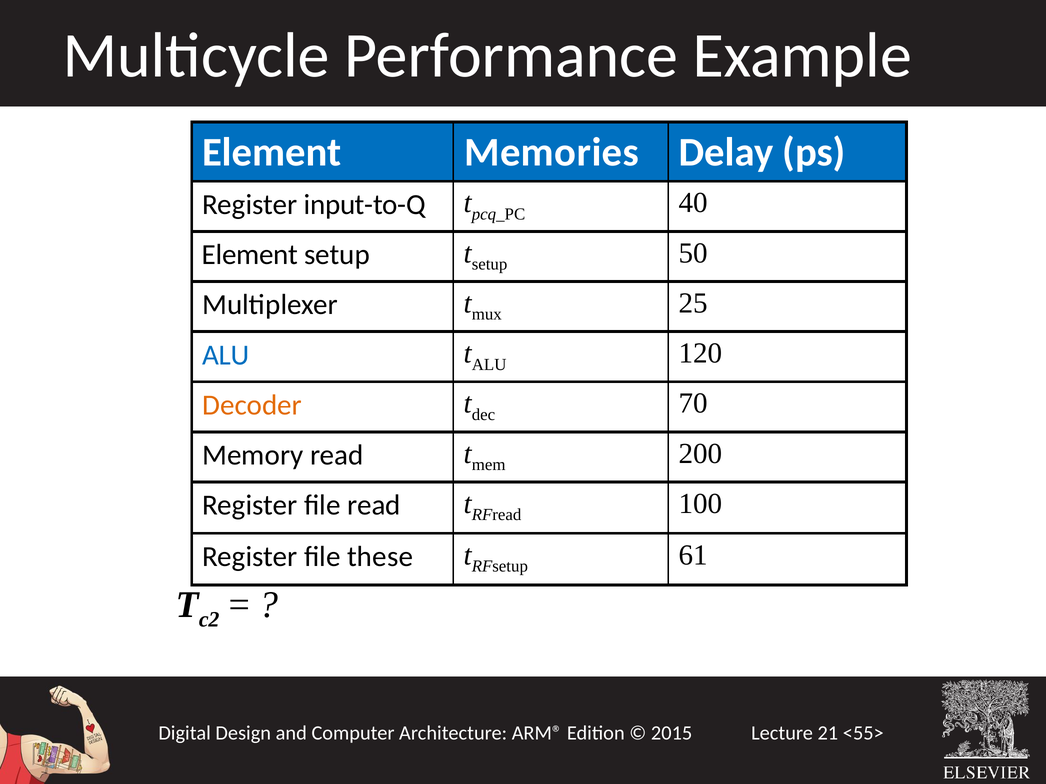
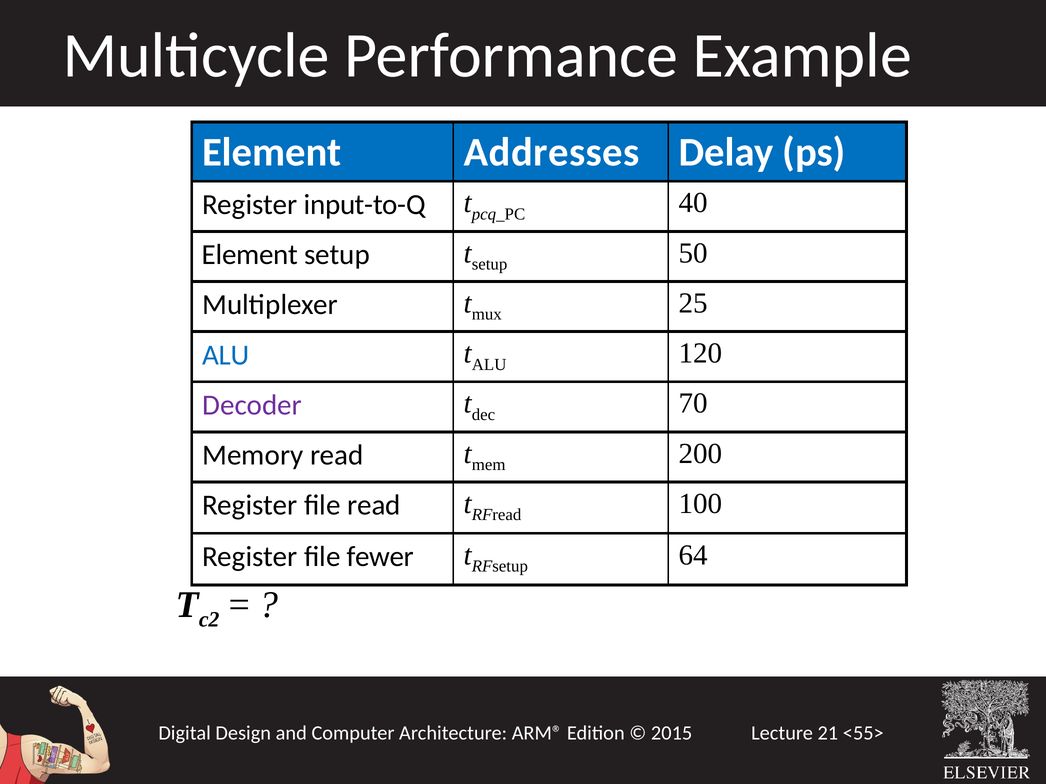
Memories: Memories -> Addresses (552, 153)
Decoder colour: orange -> purple (252, 405)
these: these -> fewer (380, 557)
61: 61 -> 64 (693, 555)
